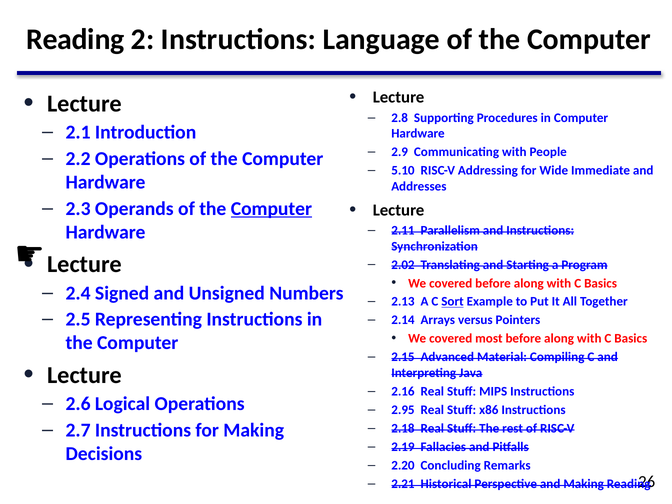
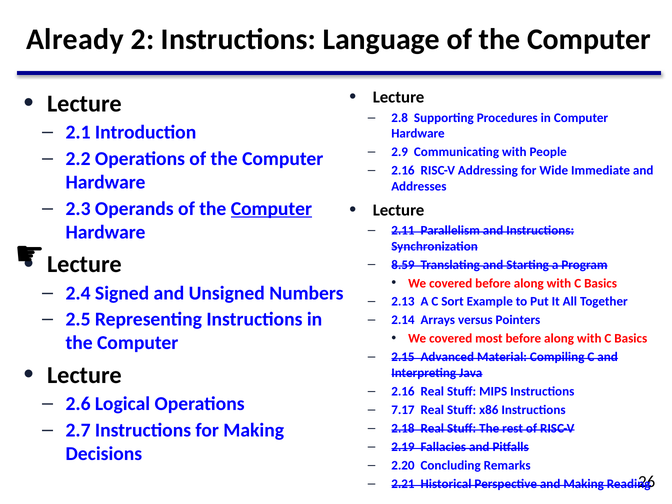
Reading: Reading -> Already (75, 40)
5.10: 5.10 -> 2.16 (403, 171)
2.02: 2.02 -> 8.59 (403, 265)
Sort underline: present -> none (453, 302)
2.95: 2.95 -> 7.17 (403, 410)
